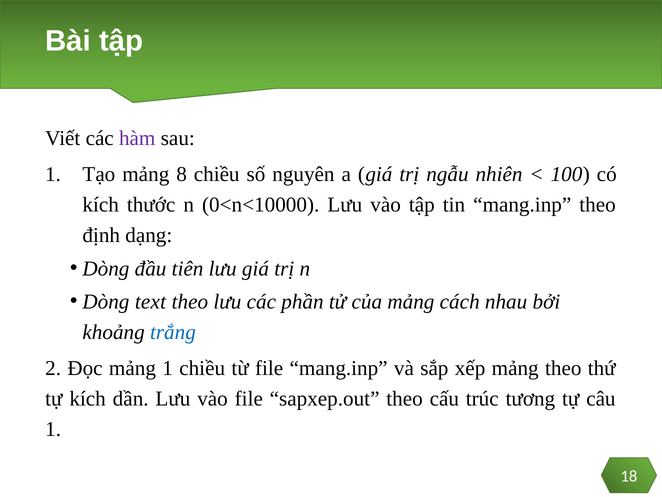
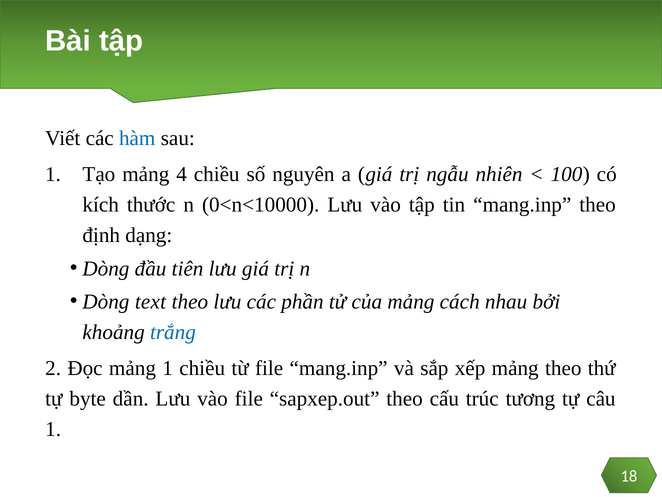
hàm colour: purple -> blue (137, 138)
8: 8 -> 4 (182, 174)
tự kích: kích -> byte (88, 398)
